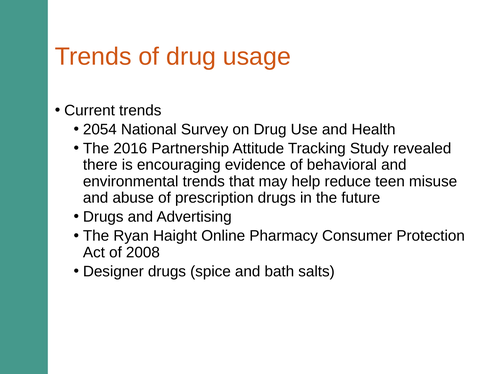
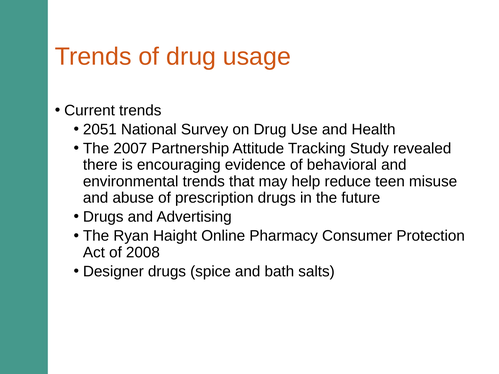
2054: 2054 -> 2051 (100, 129)
2016: 2016 -> 2007 (130, 149)
